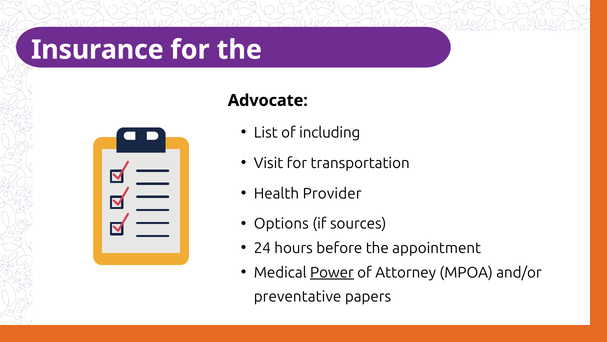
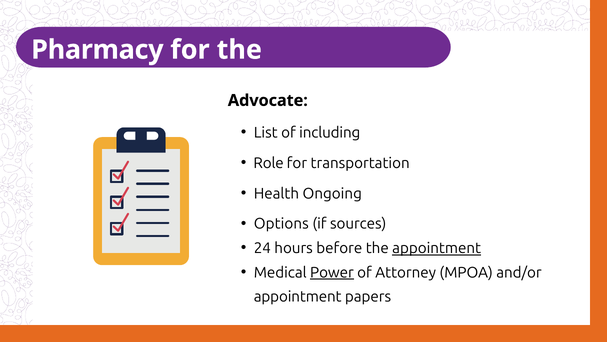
Insurance: Insurance -> Pharmacy (97, 50)
Visit: Visit -> Role (269, 163)
Provider: Provider -> Ongoing (332, 193)
appointment underline: none -> present (437, 248)
preventative: preventative -> appointment (298, 296)
